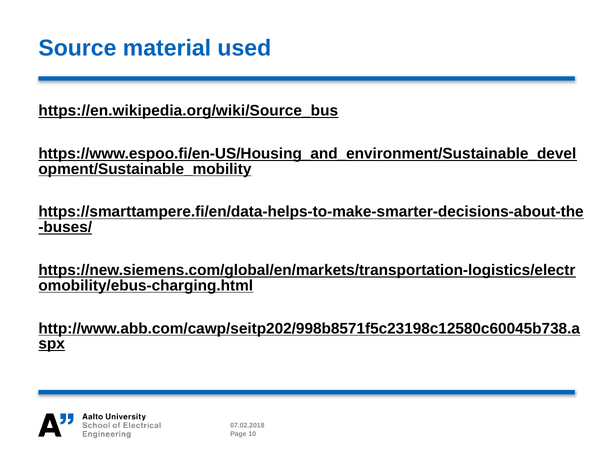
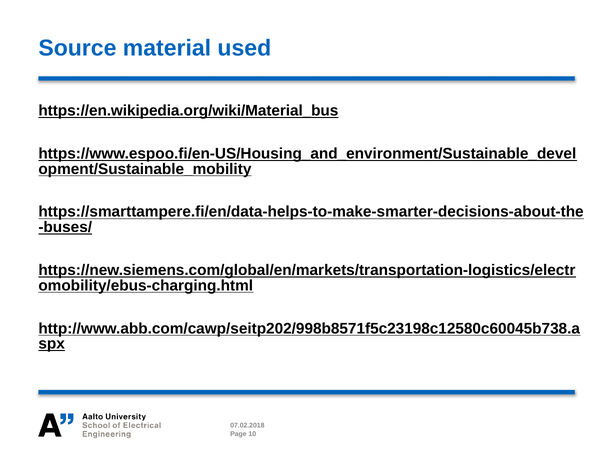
https://en.wikipedia.org/wiki/Source_bus: https://en.wikipedia.org/wiki/Source_bus -> https://en.wikipedia.org/wiki/Material_bus (188, 111)
